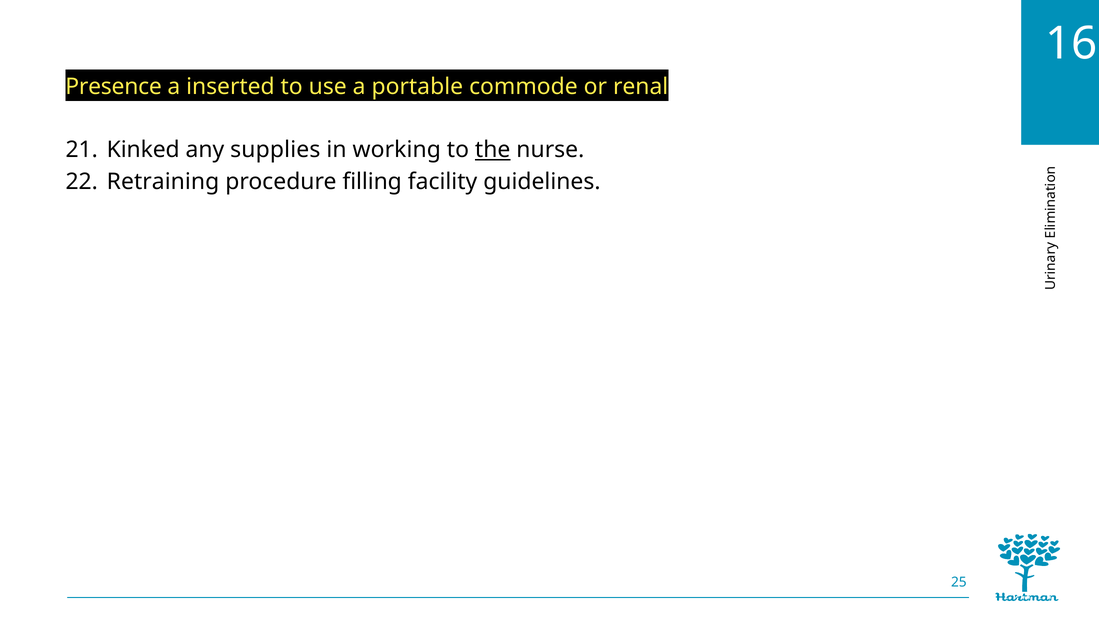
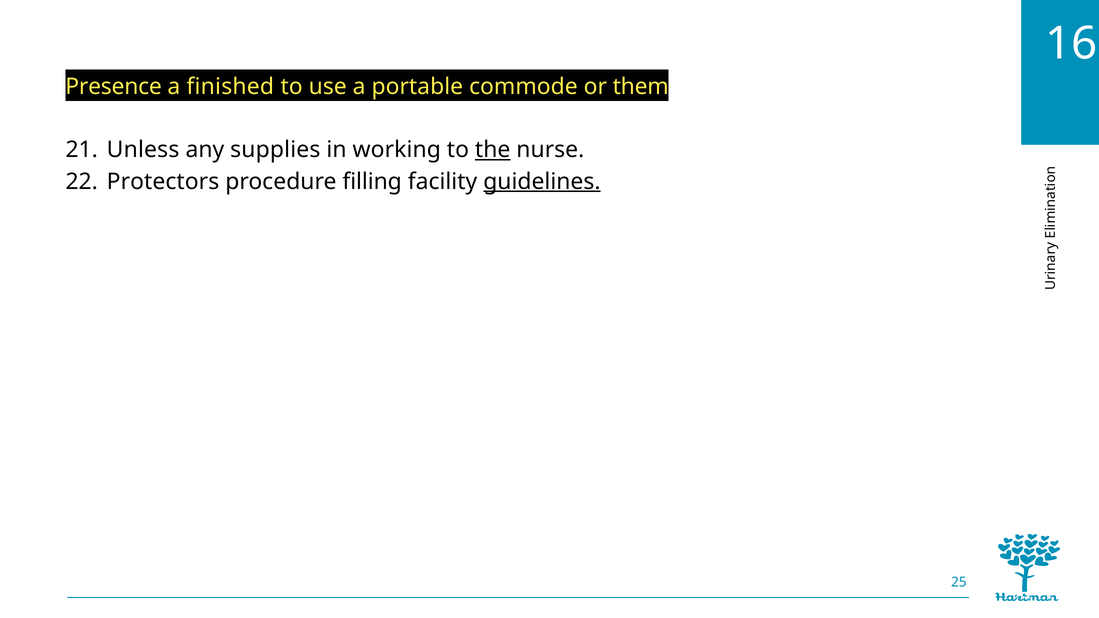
inserted: inserted -> finished (230, 87)
renal: renal -> them (641, 87)
Kinked: Kinked -> Unless (143, 150)
Retraining: Retraining -> Protectors (163, 181)
guidelines underline: none -> present (542, 181)
